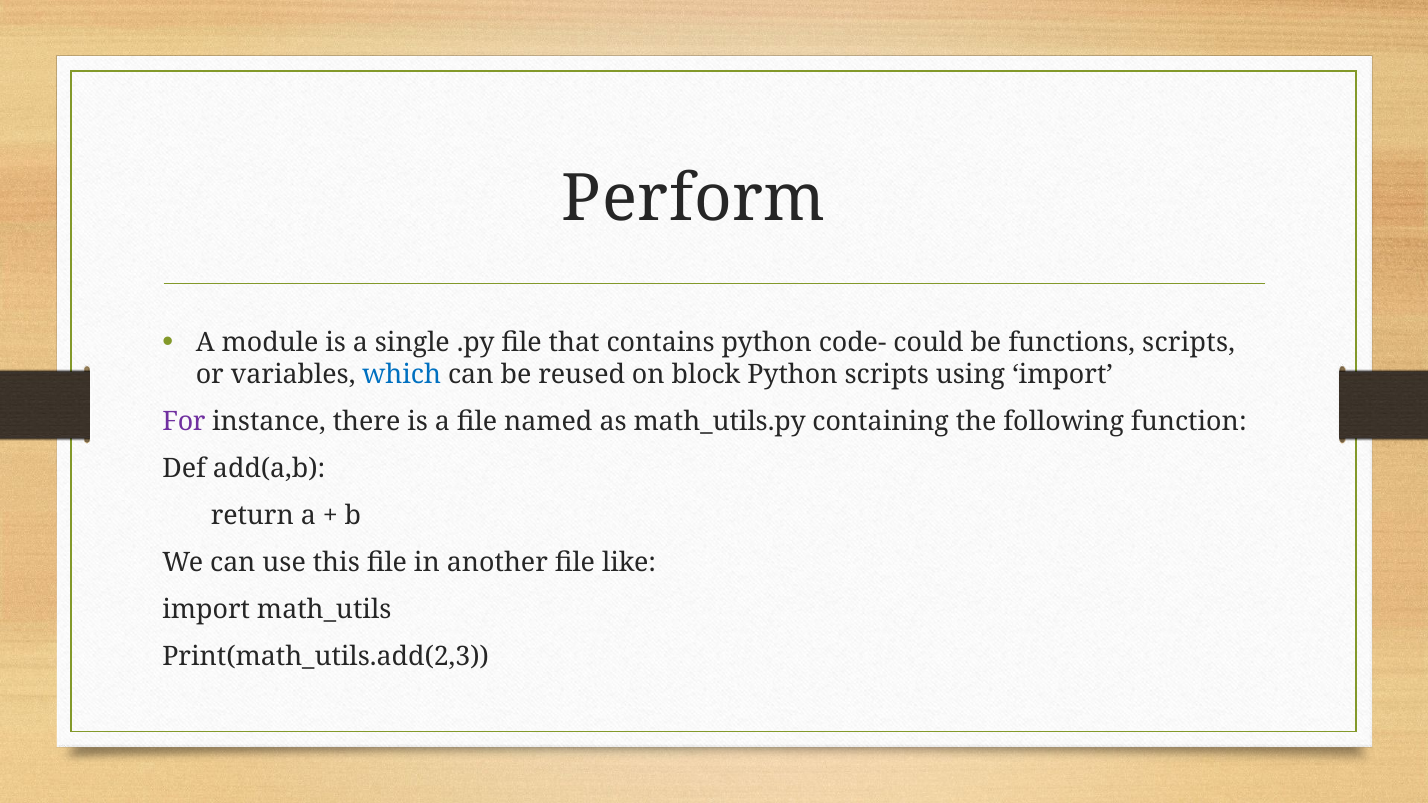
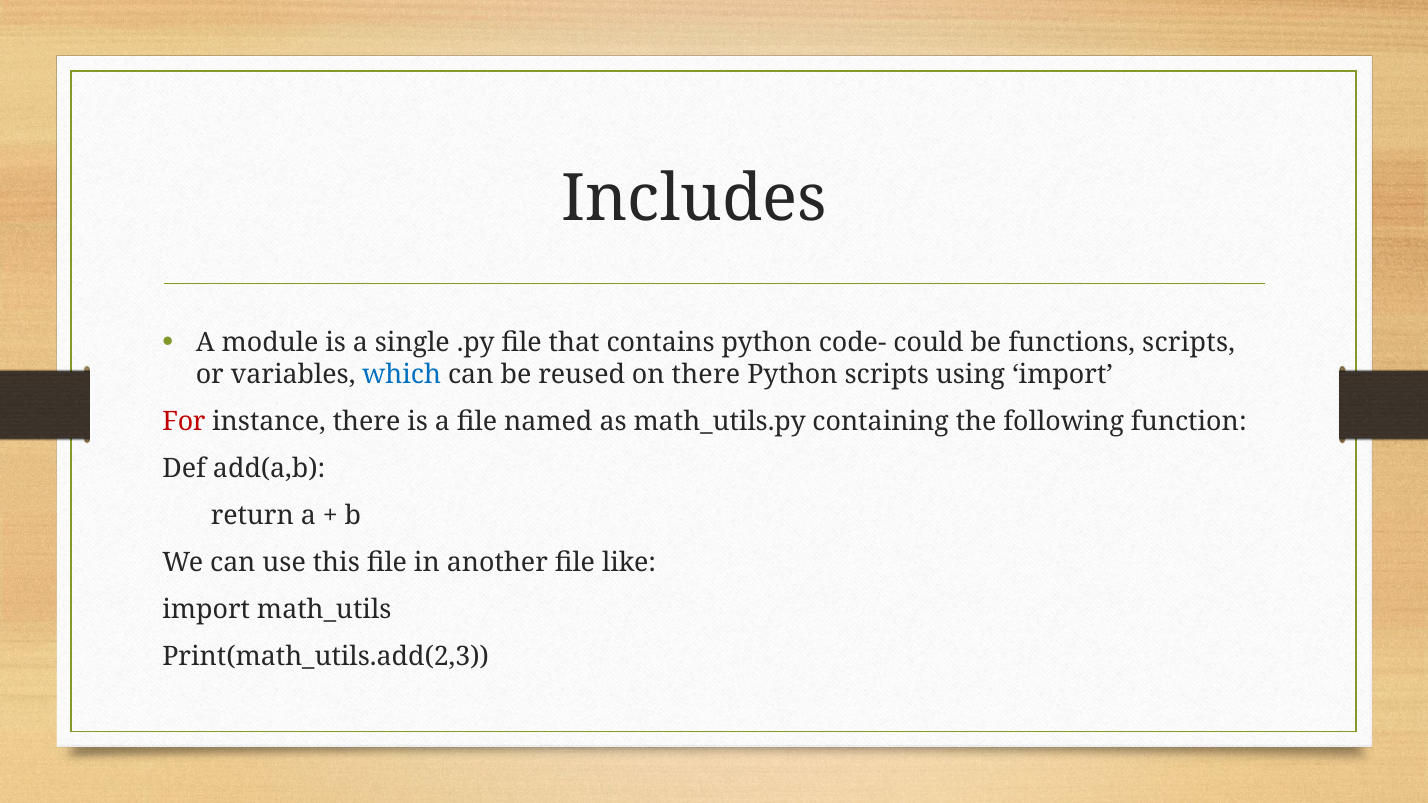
Perform: Perform -> Includes (694, 199)
on block: block -> there (706, 375)
For colour: purple -> red (184, 422)
